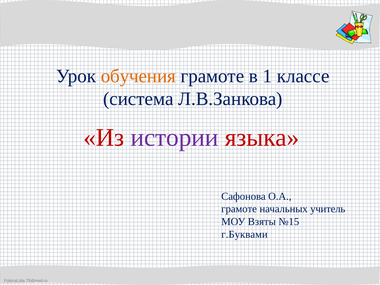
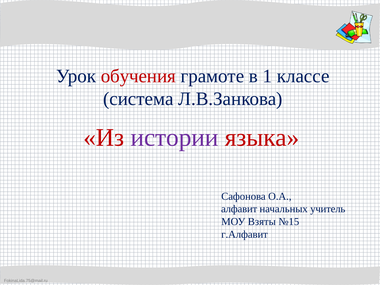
обучения colour: orange -> red (138, 76)
грамоте: грамоте -> алфавит (239, 209)
г.Буквами: г.Буквами -> г.Алфавит (245, 234)
